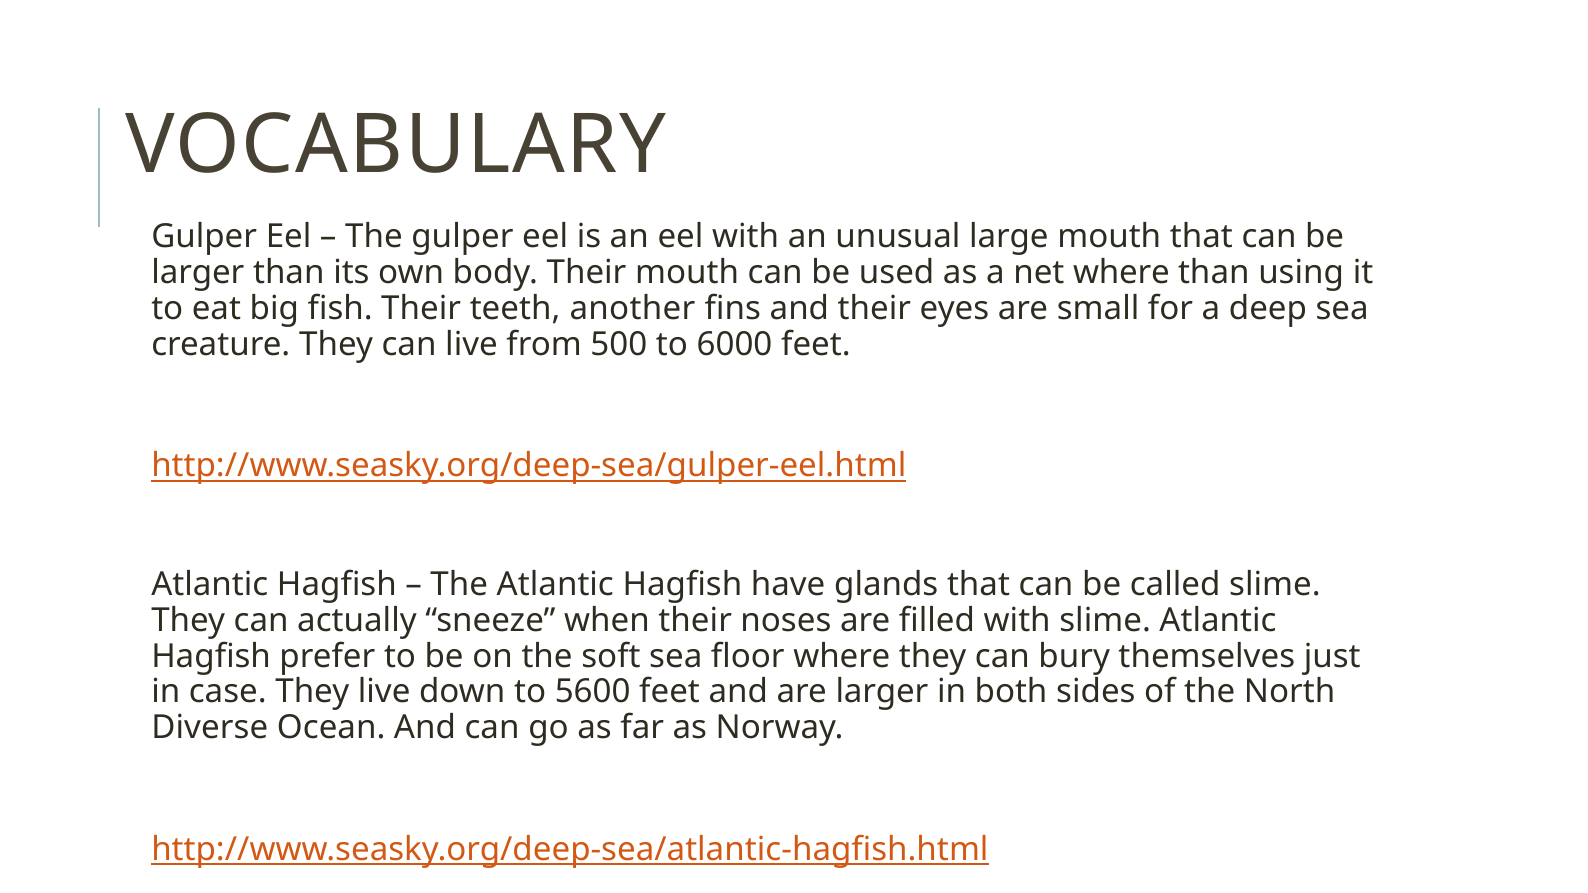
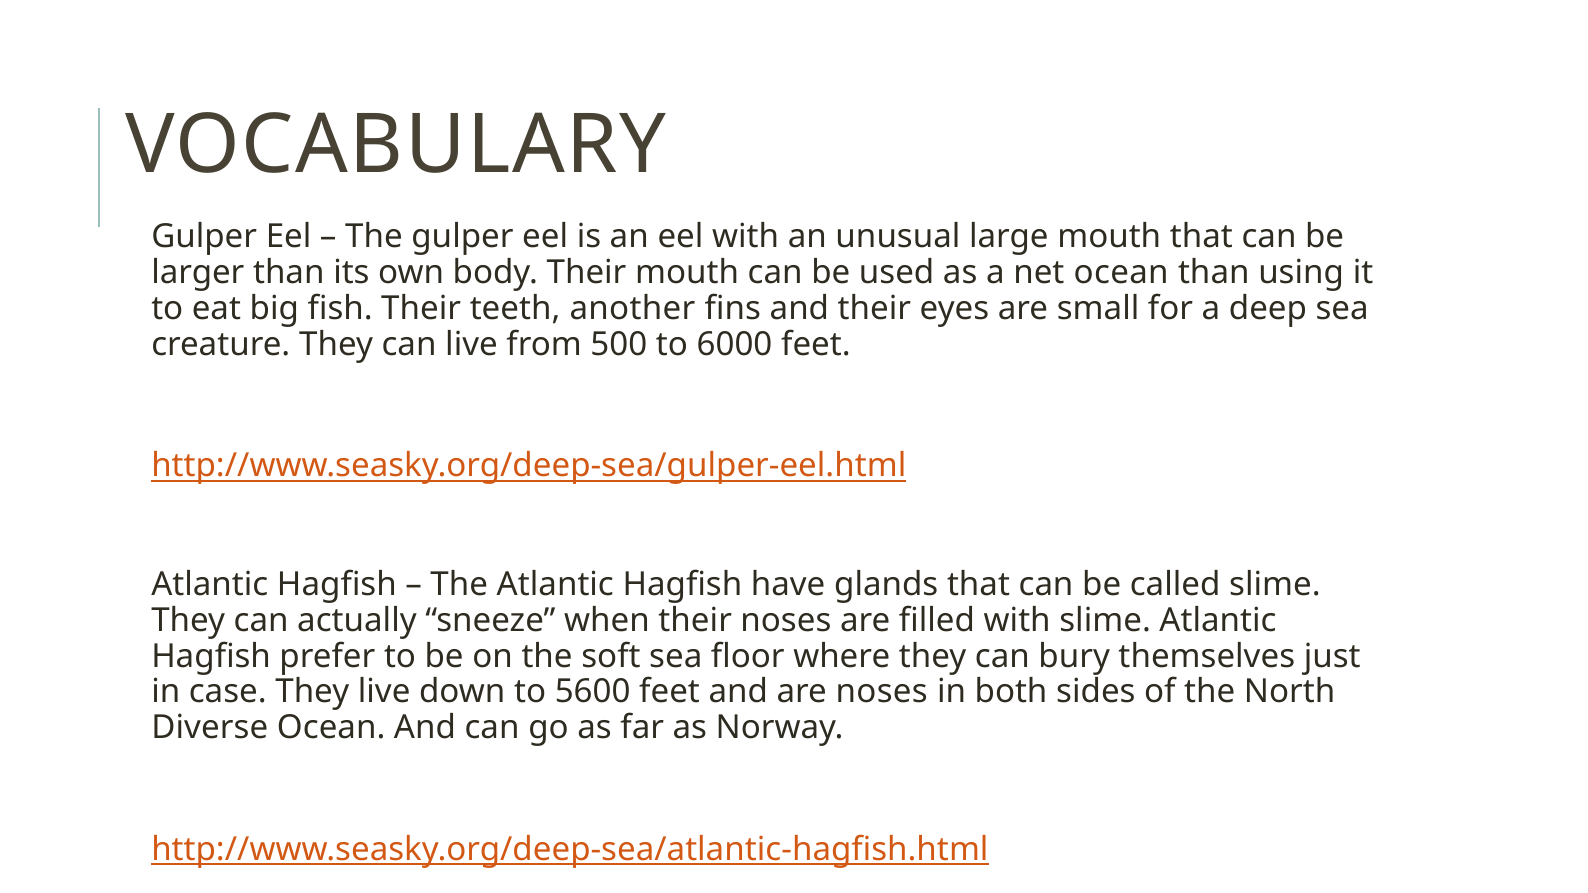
net where: where -> ocean (1121, 273)
are larger: larger -> noses (882, 692)
